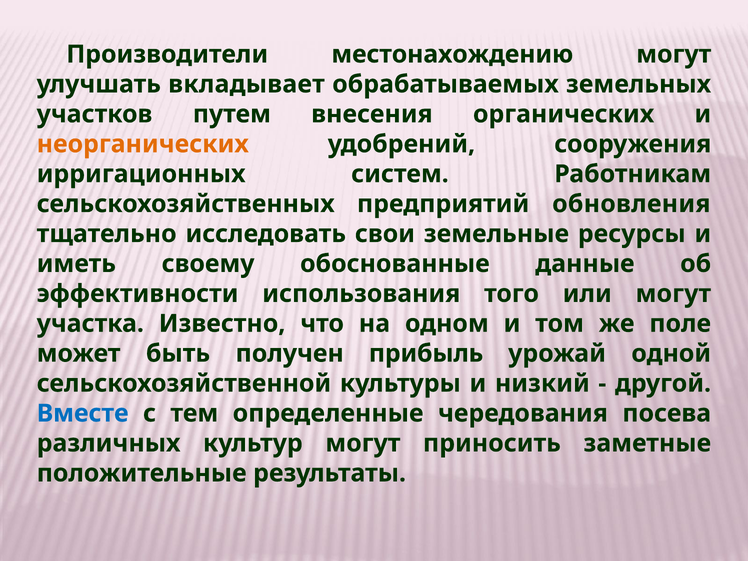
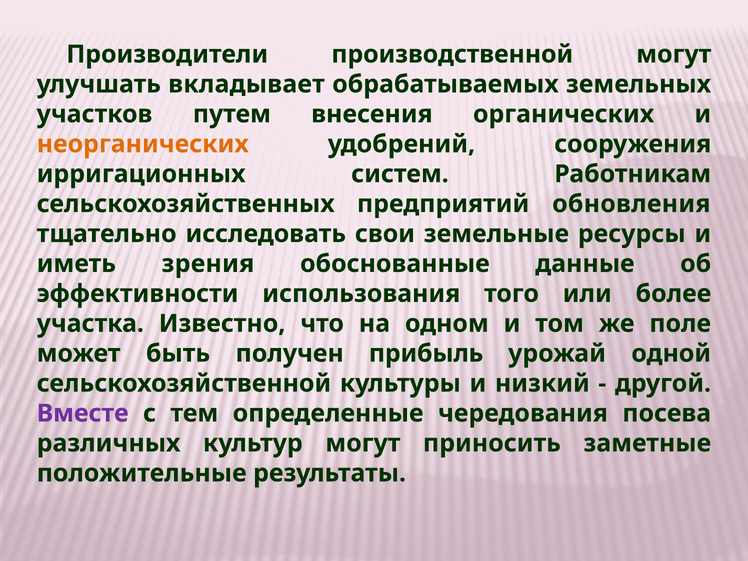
местонахождению: местонахождению -> производственной (452, 54)
своему: своему -> зрения (208, 264)
или могут: могут -> более (673, 294)
Вместе colour: blue -> purple (83, 413)
